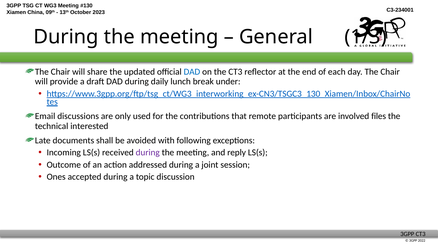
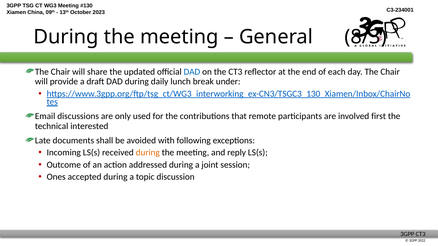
1/3: 1/3 -> 8/3 (366, 37)
files: files -> first (379, 116)
during colour: purple -> orange (148, 153)
